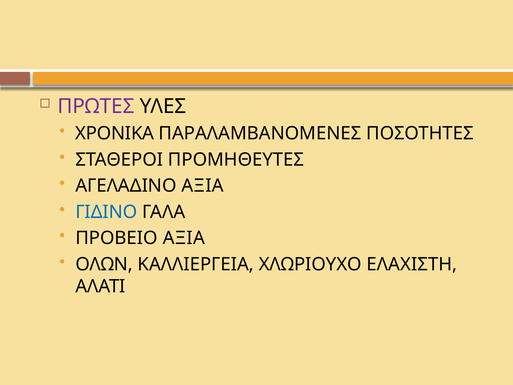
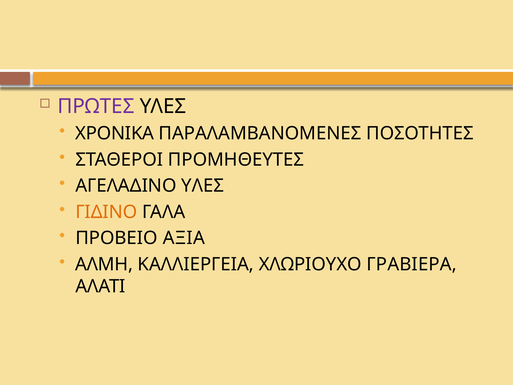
ΑΓΕΛΑΔΙΝΟ ΑΞΙΑ: ΑΞΙΑ -> ΥΛΕΣ (203, 186)
ΓΙΔΙΝΟ colour: blue -> orange (106, 212)
ΟΛΩΝ: ΟΛΩΝ -> ΑΛΜΗ (104, 264)
ΕΛΑΧΙΣΤΗ: ΕΛΑΧΙΣΤΗ -> ΓΡΑΒΙΕΡΑ (412, 264)
